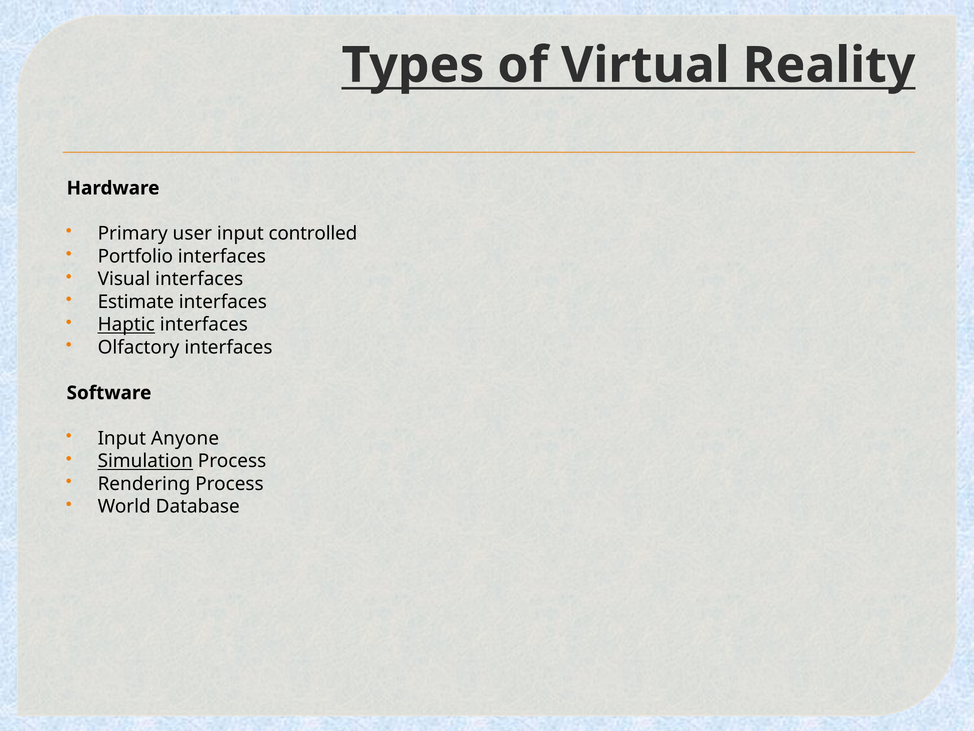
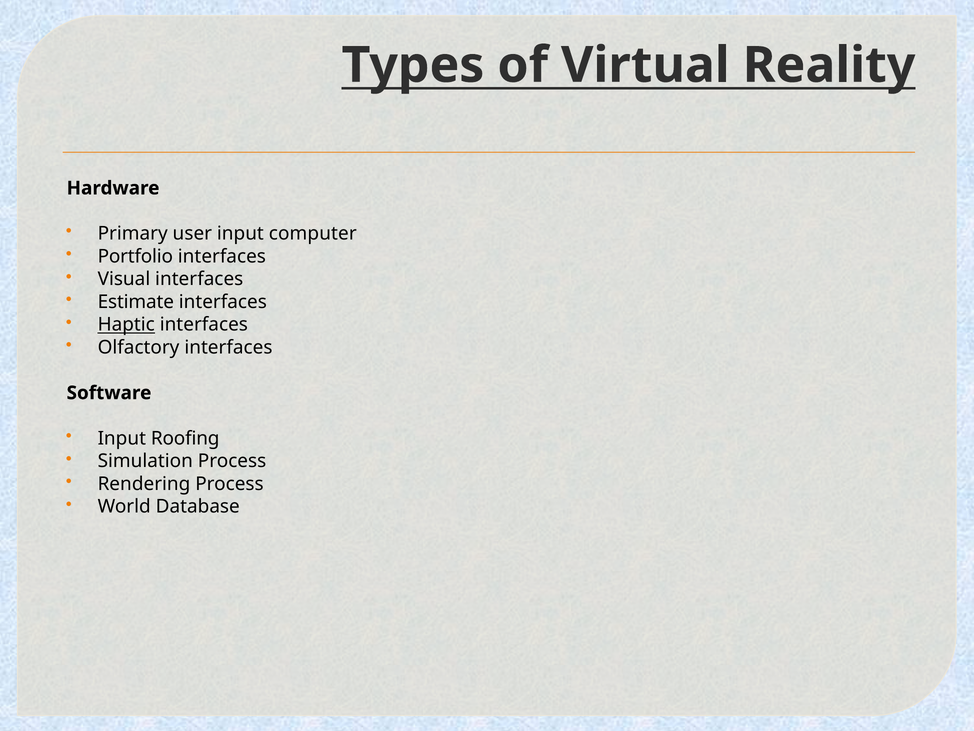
controlled: controlled -> computer (313, 233)
Anyone: Anyone -> Roofing (185, 438)
Simulation underline: present -> none (145, 461)
